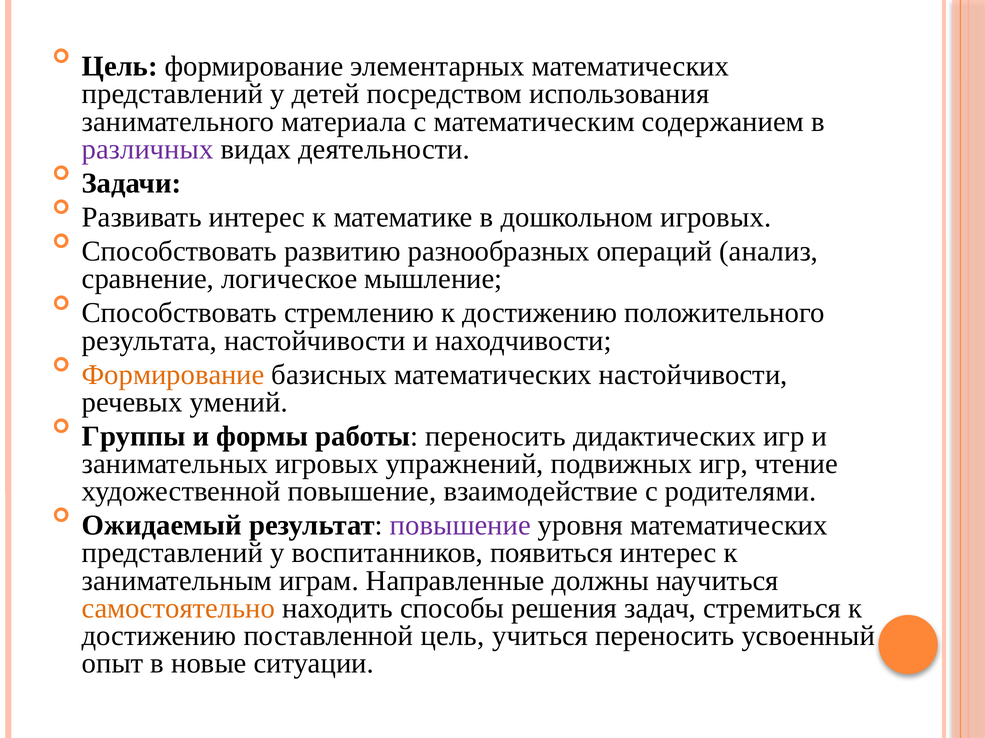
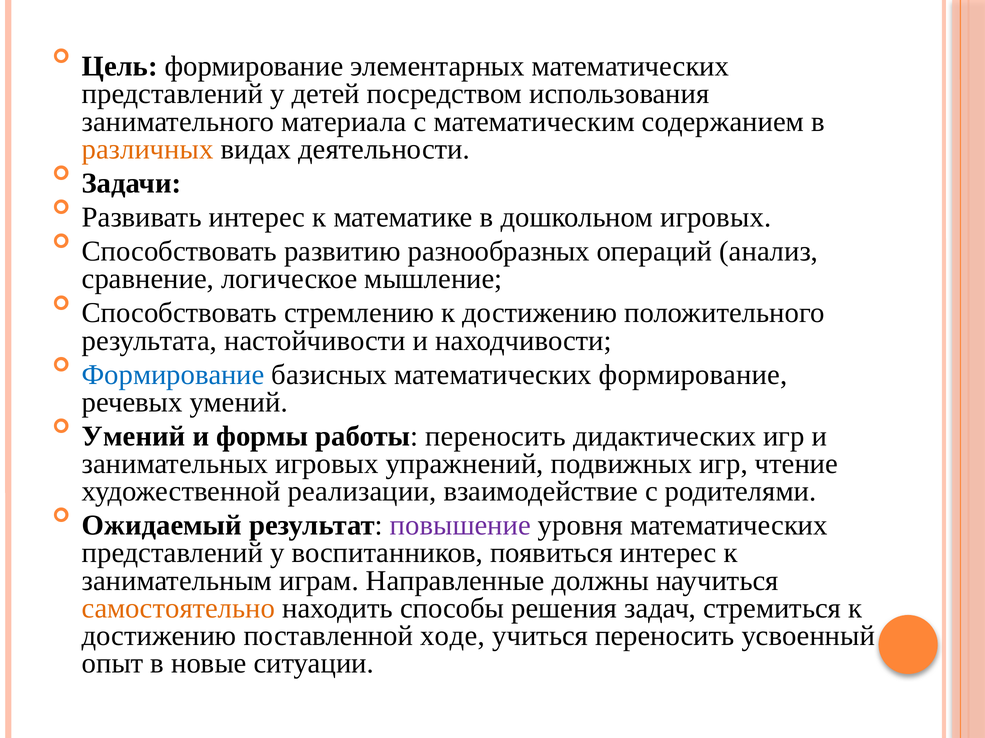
различных colour: purple -> orange (148, 149)
Формирование colour: orange -> blue (173, 375)
математических настойчивости: настойчивости -> формирование (693, 375)
Группы: Группы -> Умений (134, 437)
художественной повышение: повышение -> реализации (362, 492)
поставленной цель: цель -> ходе (453, 636)
